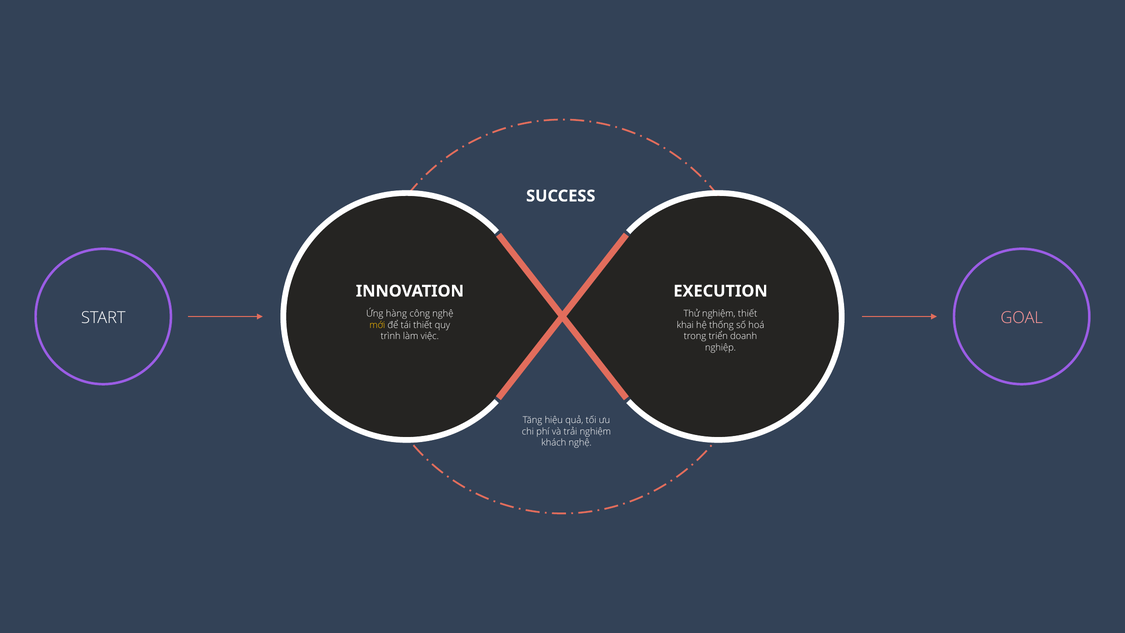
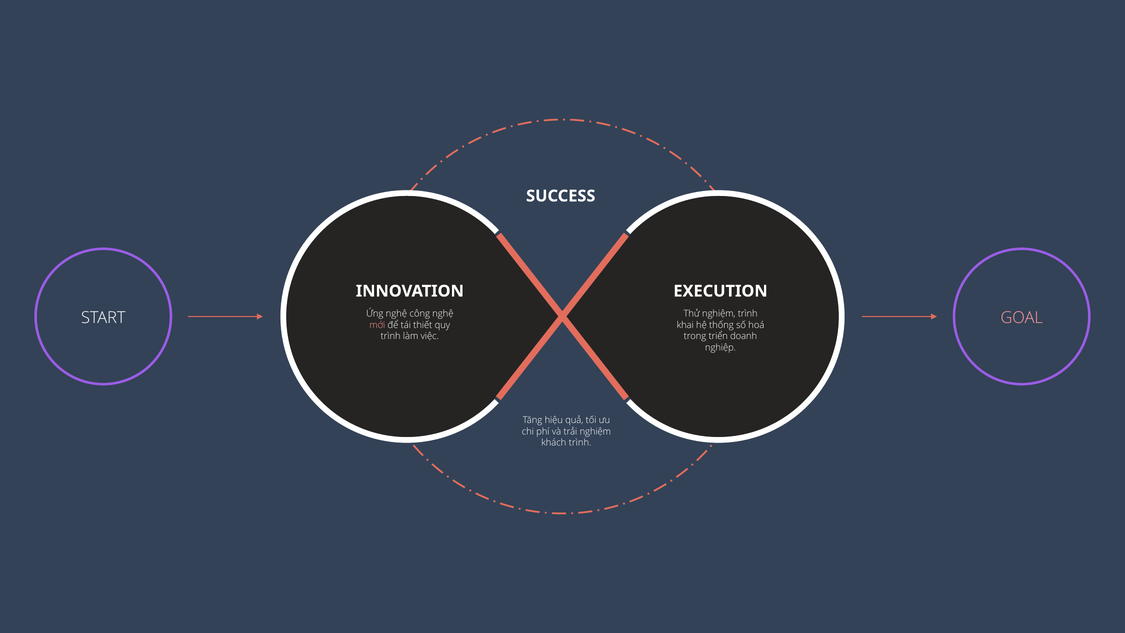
nghiệm thiết: thiết -> trình (748, 314)
Ứng hàng: hàng -> nghệ (396, 314)
mới colour: yellow -> pink (377, 325)
khách nghệ: nghệ -> trình (580, 443)
